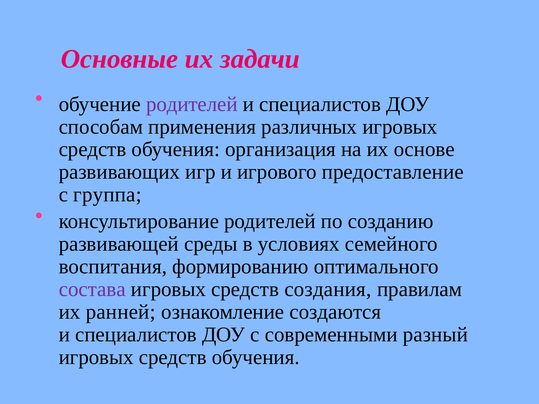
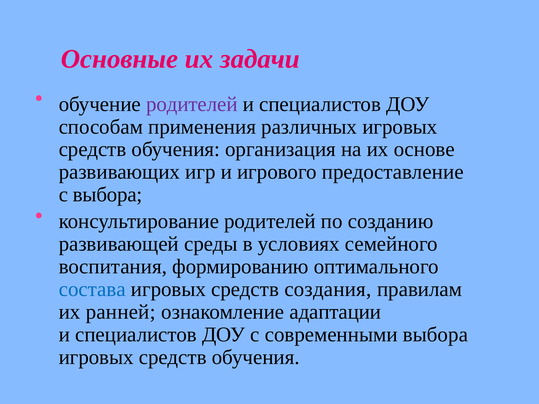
с группа: группа -> выбора (108, 195)
состава colour: purple -> blue (92, 289)
создаются: создаются -> адаптации (335, 312)
современными разный: разный -> выбора (435, 335)
